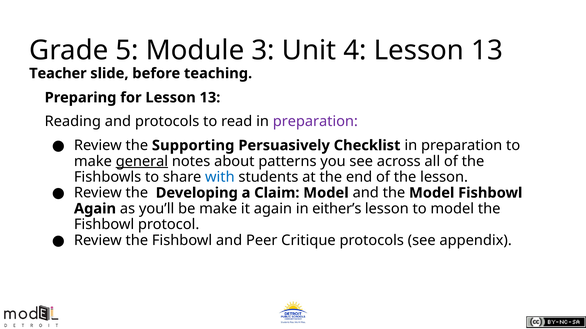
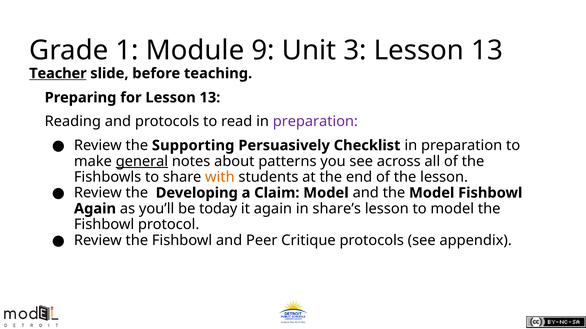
5: 5 -> 1 (127, 51)
3: 3 -> 9 (263, 51)
4: 4 -> 3 (355, 51)
Teacher underline: none -> present (58, 74)
with colour: blue -> orange (220, 177)
be make: make -> today (218, 209)
either’s: either’s -> share’s (337, 209)
